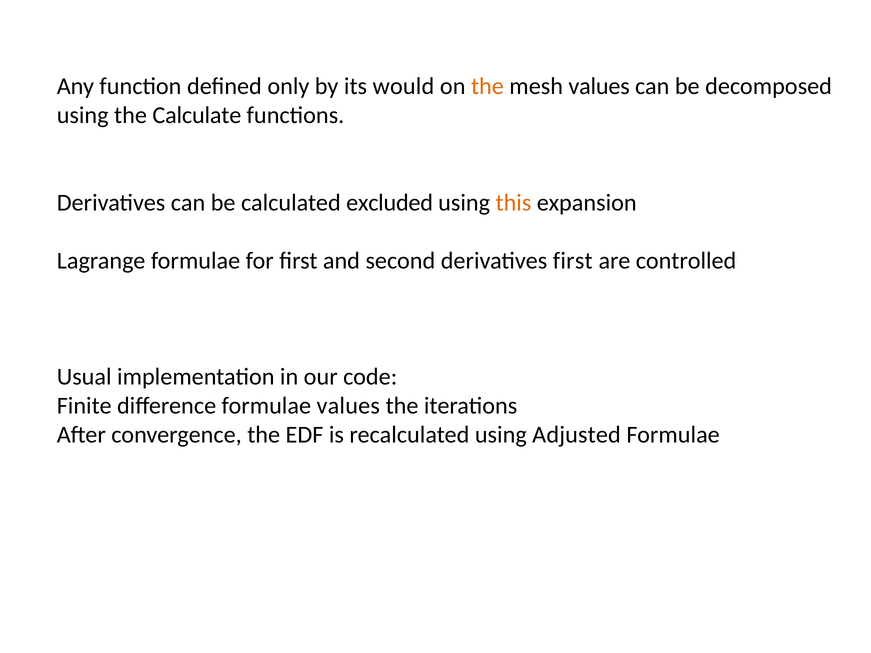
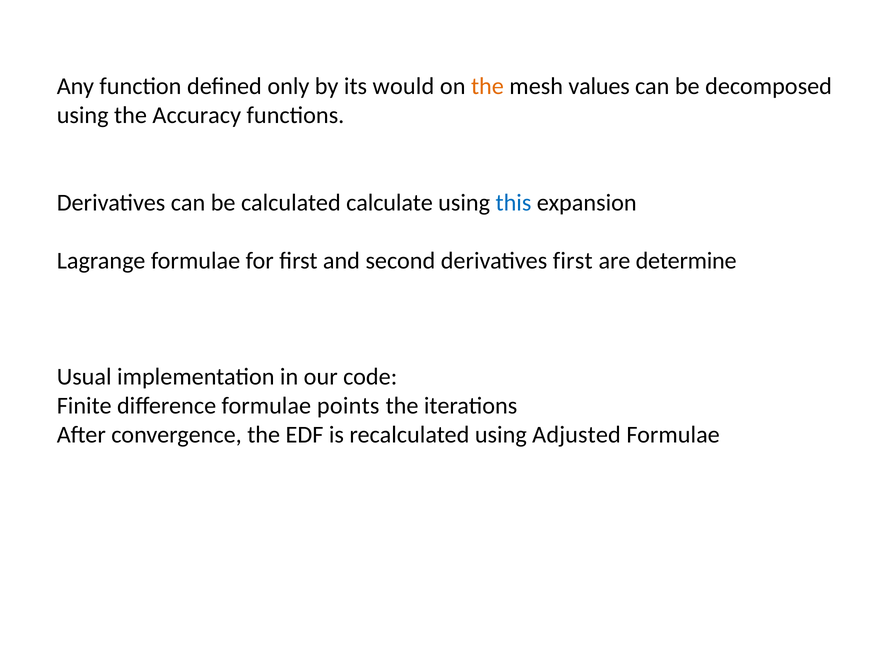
Calculate: Calculate -> Accuracy (197, 116)
excluded: excluded -> calculate (390, 203)
this colour: orange -> blue (513, 203)
controlled: controlled -> determine (686, 261)
formulae values: values -> points (348, 406)
